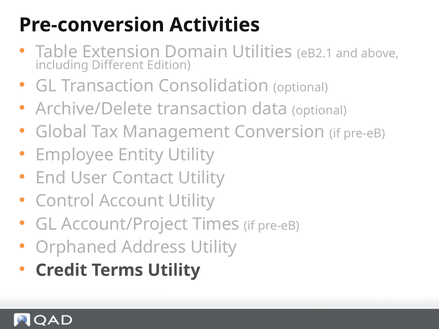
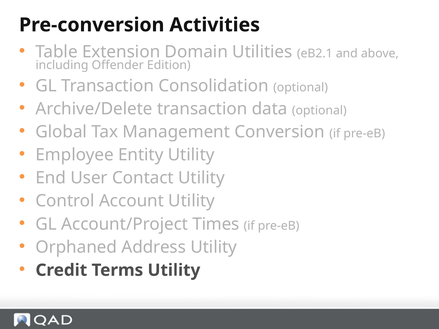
Different: Different -> Offender (118, 65)
